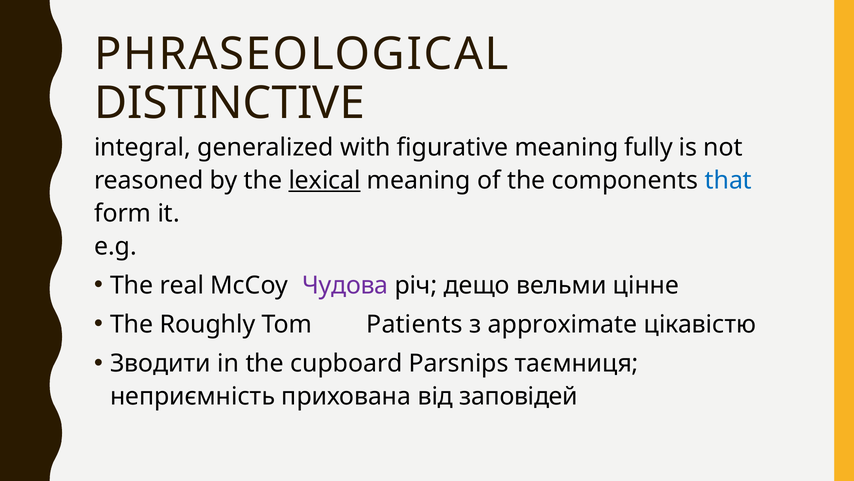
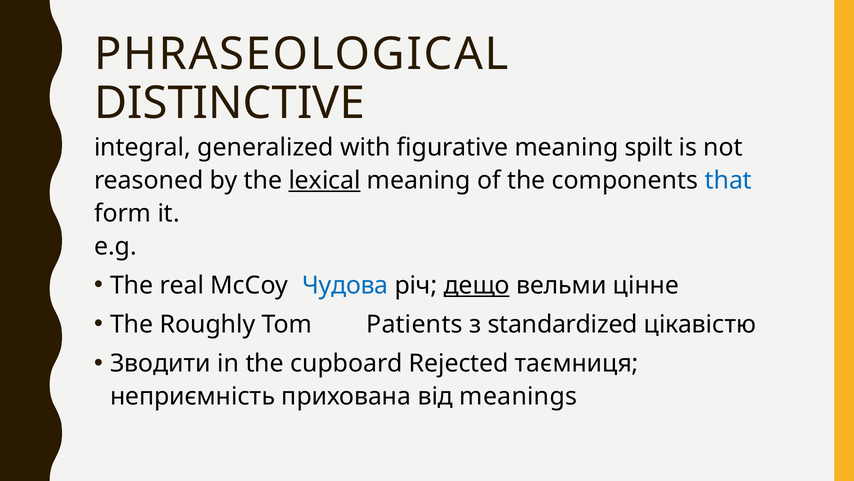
fully: fully -> spilt (649, 147)
Чудова colour: purple -> blue (345, 285)
дещо underline: none -> present (477, 285)
approximate: approximate -> standardized (563, 324)
Parsnips: Parsnips -> Rejected (459, 363)
заповідей: заповідей -> meanings (518, 396)
